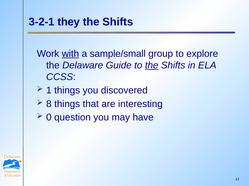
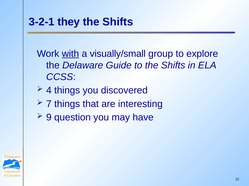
sample/small: sample/small -> visually/small (118, 54)
the underline: present -> none (152, 66)
1: 1 -> 4 (49, 91)
8: 8 -> 7 (49, 104)
0: 0 -> 9 (49, 118)
